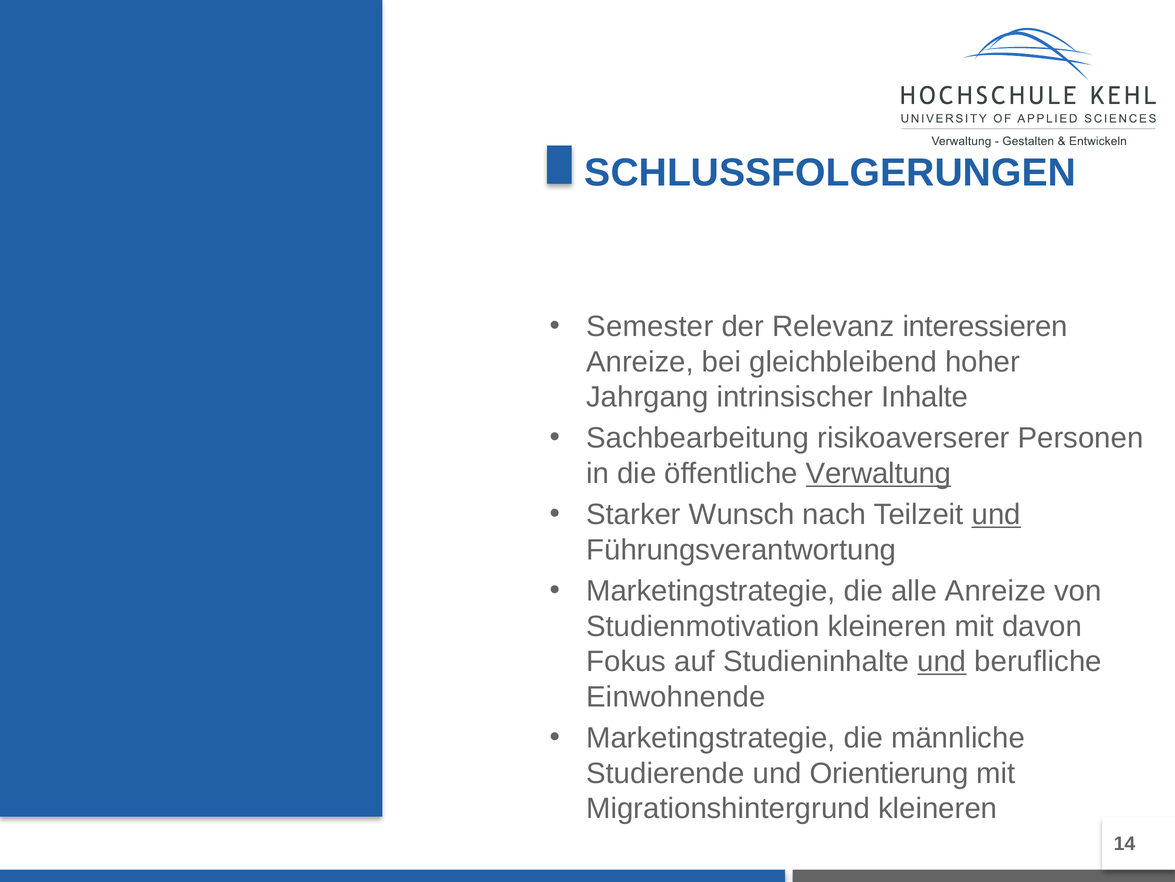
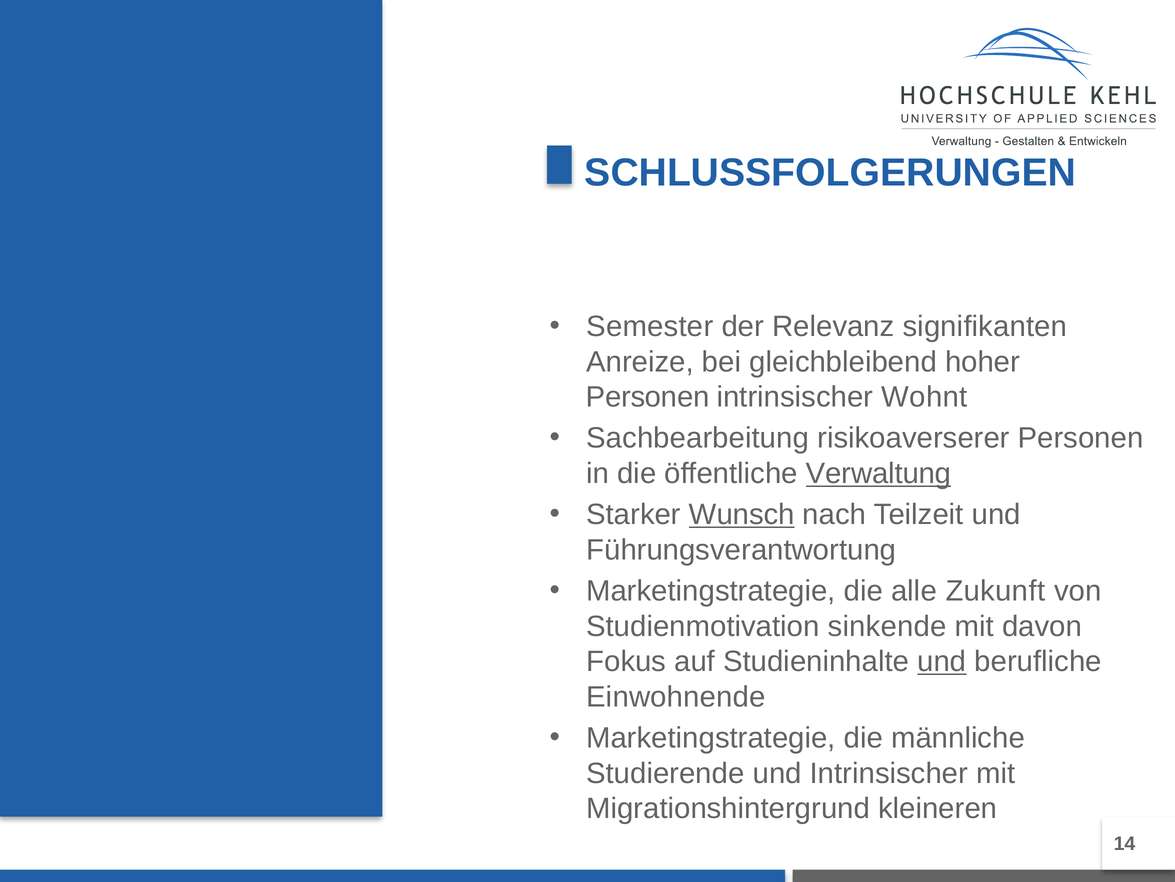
interessieren: interessieren -> signifikanten (985, 326)
Jahrgang: Jahrgang -> Personen (648, 397)
Inhalte: Inhalte -> Wohnt (924, 397)
Wunsch underline: none -> present (742, 514)
und underline: present -> none (996, 514)
alle Anreize: Anreize -> Zukunft (995, 591)
Studienmotivation kleineren: kleineren -> sinkende (887, 626)
und Orientierung: Orientierung -> Intrinsischer (889, 773)
